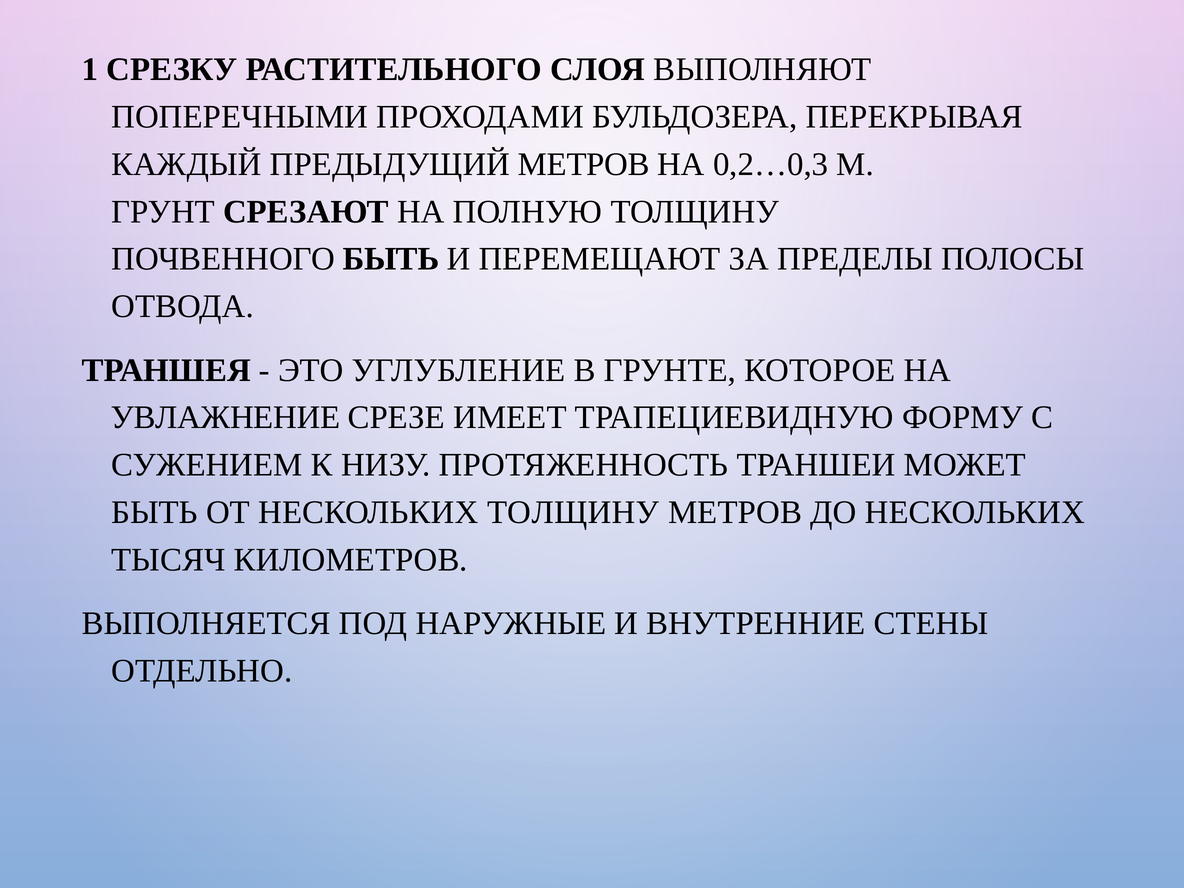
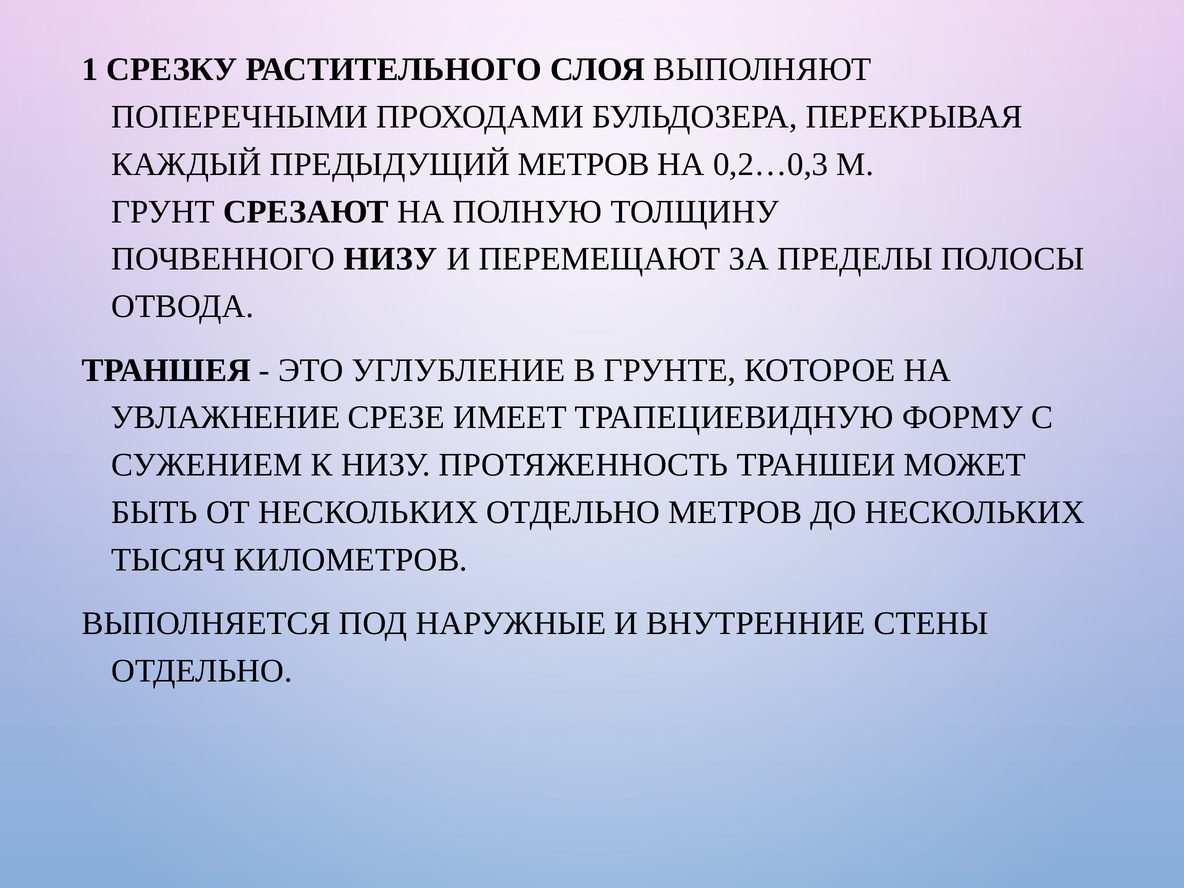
ПОЧВЕННОГО БЫТЬ: БЫТЬ -> НИЗУ (391, 259)
НЕСКОЛЬКИХ ТОЛЩИНУ: ТОЛЩИНУ -> ОТДЕЛЬНО (573, 512)
